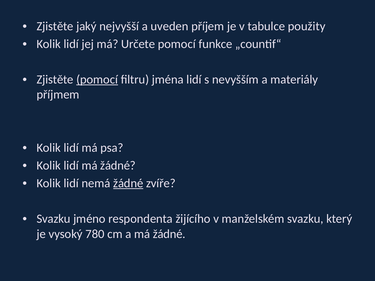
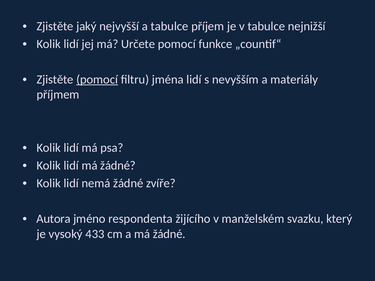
a uveden: uveden -> tabulce (170, 26)
použity: použity -> nejnižší (307, 26)
žádné underline: present -> none (128, 183)
Svazku: Svazku -> Autora (54, 219)
780: 780 -> 433 (95, 234)
